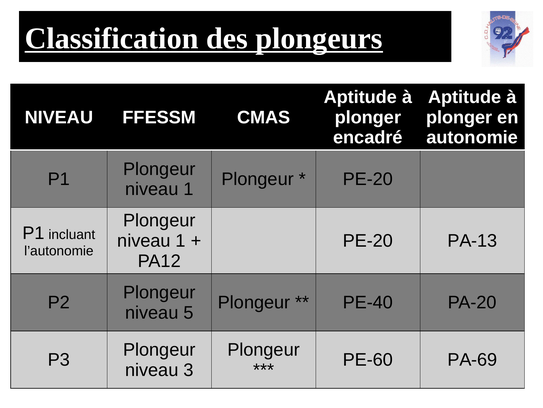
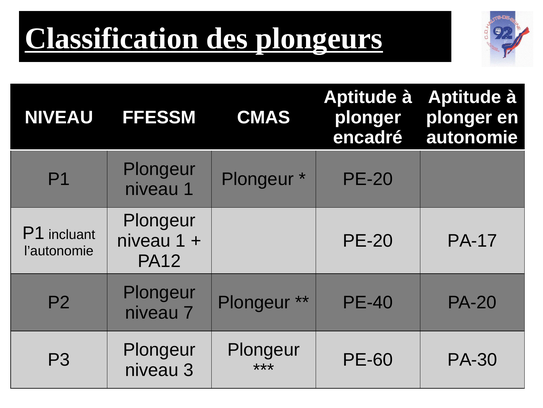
PA-13: PA-13 -> PA-17 (472, 240)
5: 5 -> 7 (188, 312)
PA-69: PA-69 -> PA-30 (472, 359)
